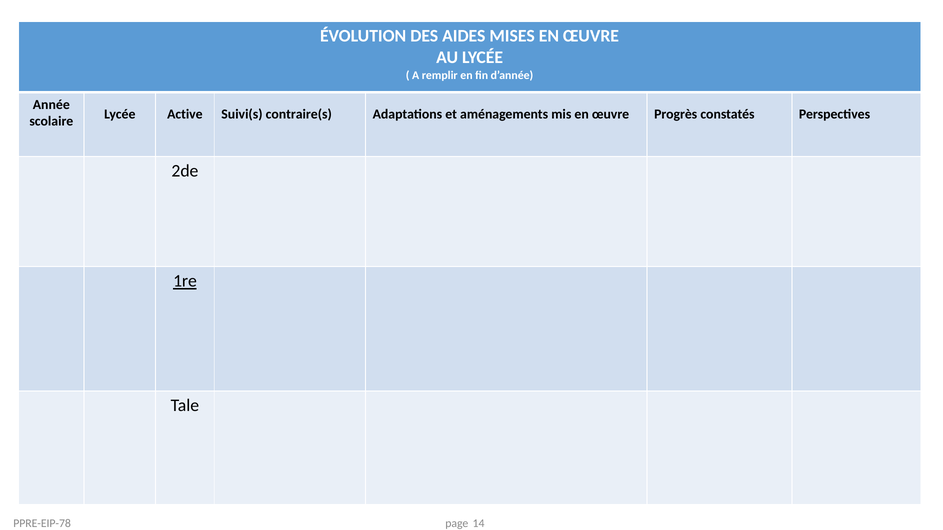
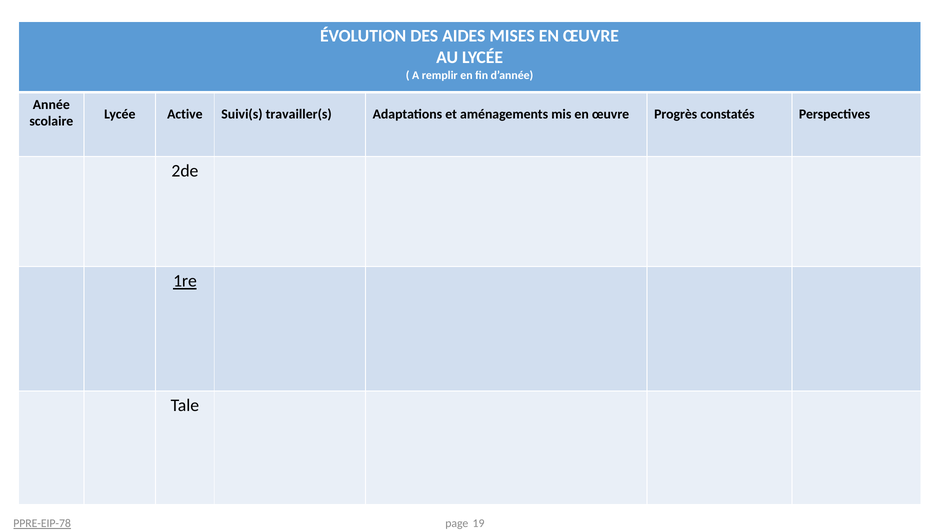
contraire(s: contraire(s -> travailler(s (299, 114)
PPRE-EIP-78 underline: none -> present (42, 524)
14: 14 -> 19 (479, 524)
